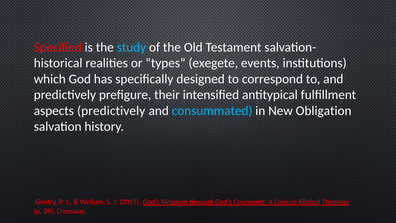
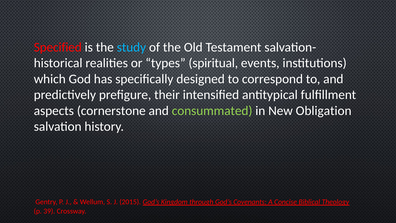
exegete: exegete -> spiritual (213, 63)
aspects predictively: predictively -> cornerstone (111, 111)
consummated colour: light blue -> light green (212, 111)
